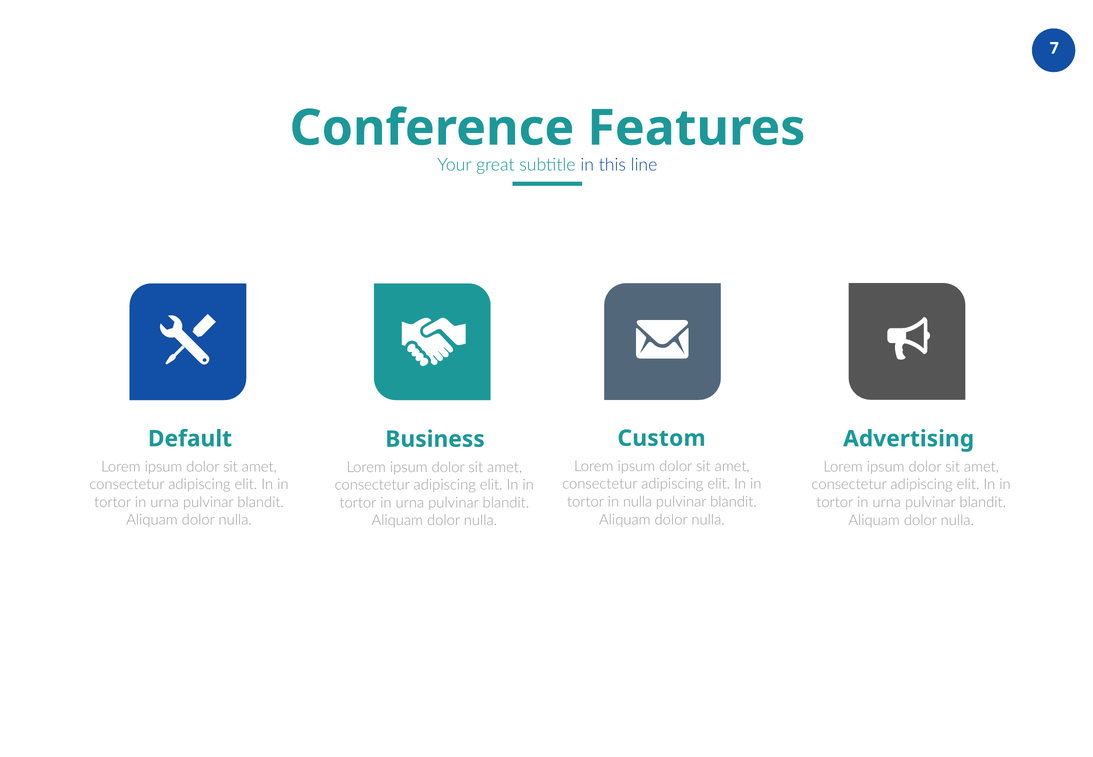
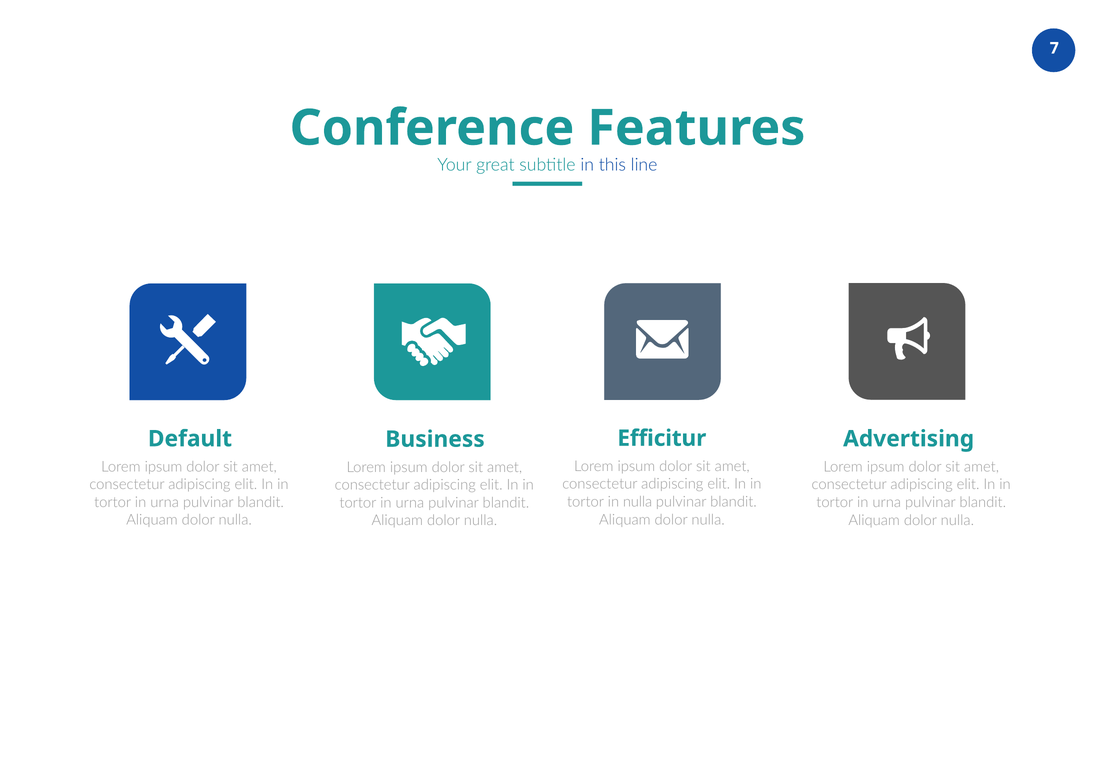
Custom: Custom -> Efficitur (662, 438)
